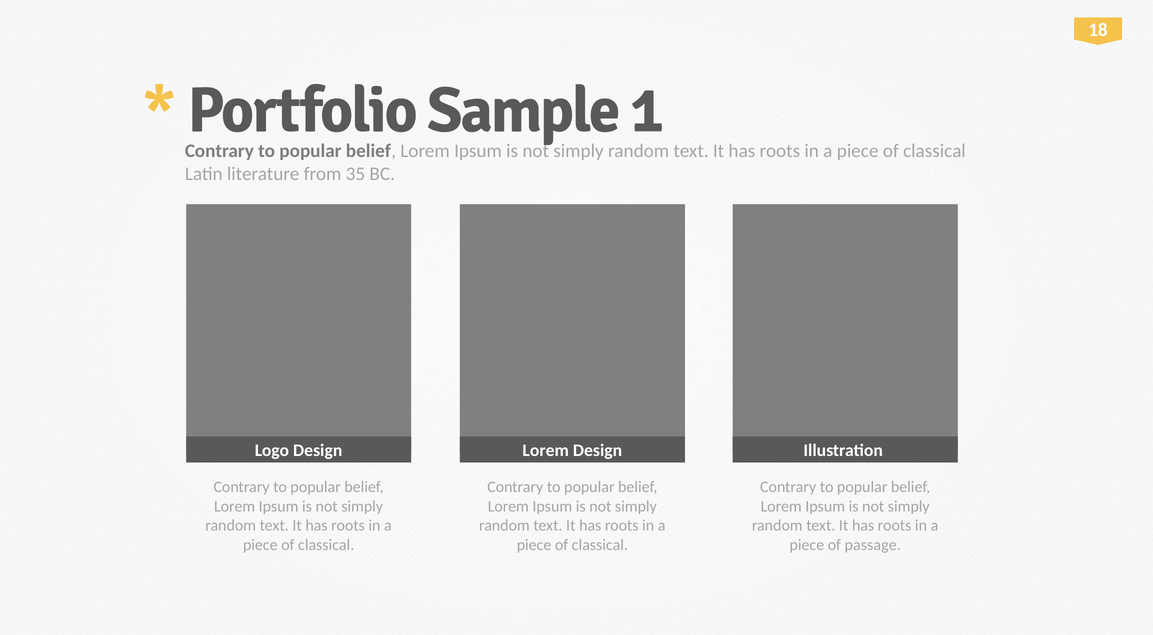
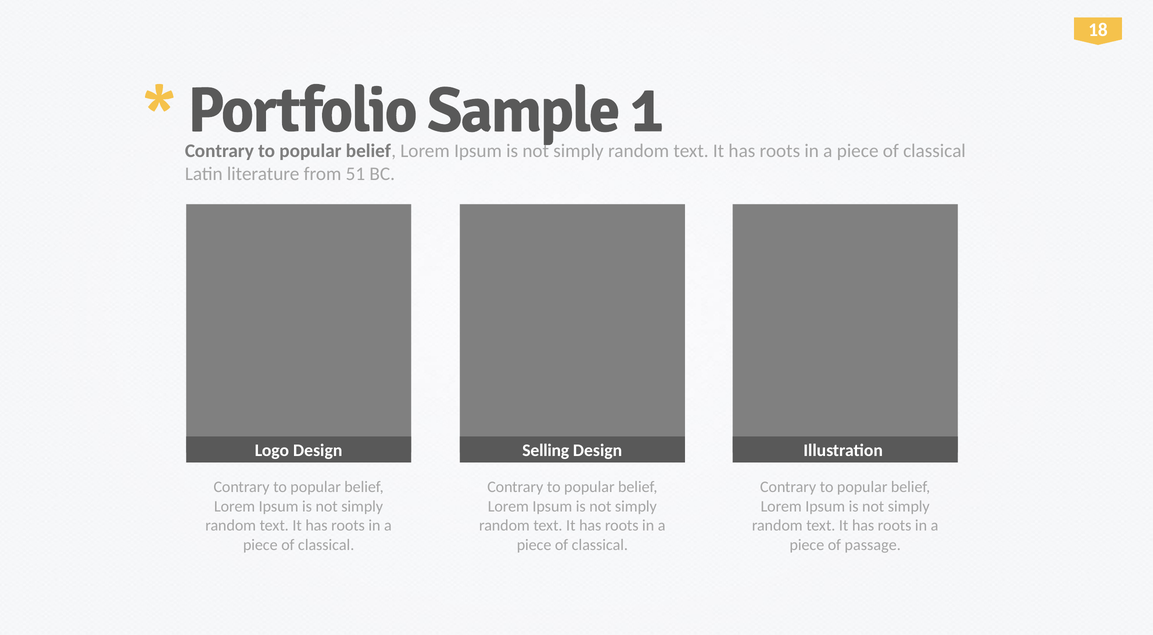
35: 35 -> 51 (355, 174)
Design Lorem: Lorem -> Selling (546, 451)
